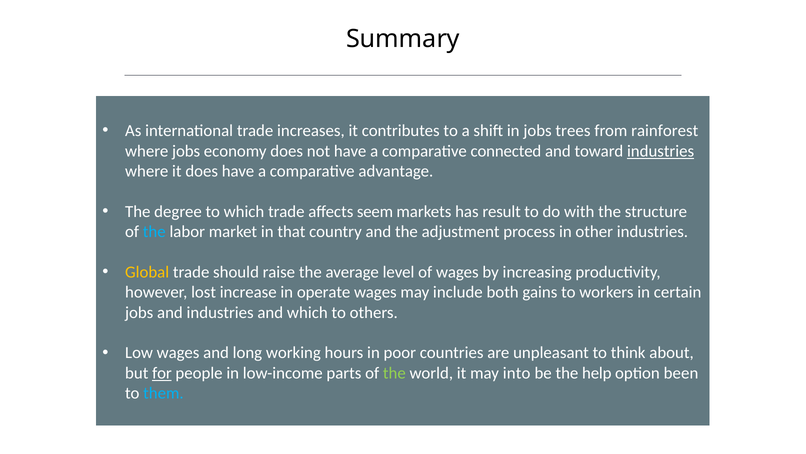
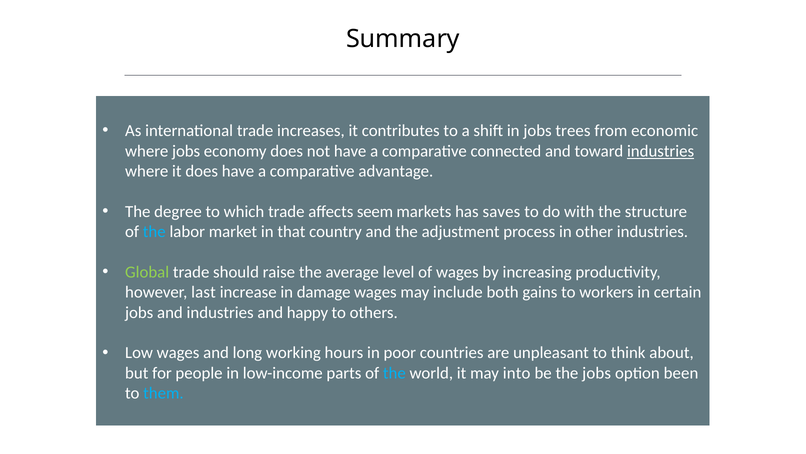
rainforest: rainforest -> economic (665, 131)
result: result -> saves (501, 211)
Global colour: yellow -> light green (147, 272)
lost: lost -> last (203, 292)
operate: operate -> damage (324, 292)
and which: which -> happy (307, 312)
for underline: present -> none (162, 373)
the colour: light green -> light blue (394, 373)
the help: help -> jobs (597, 373)
